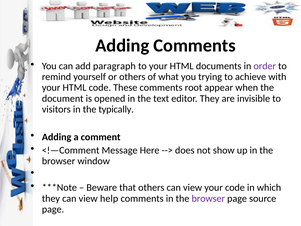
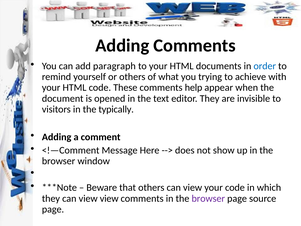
order colour: purple -> blue (265, 66)
root: root -> help (194, 88)
view help: help -> view (109, 198)
